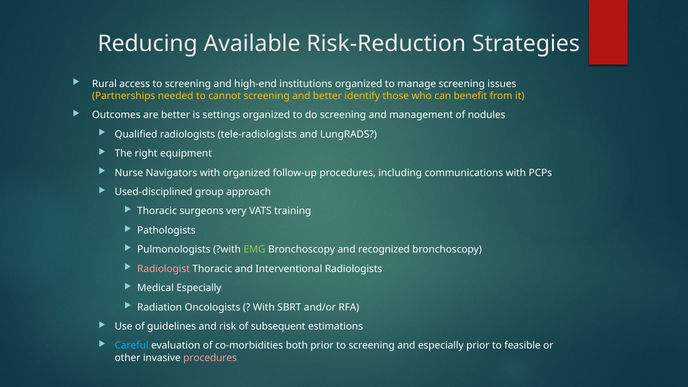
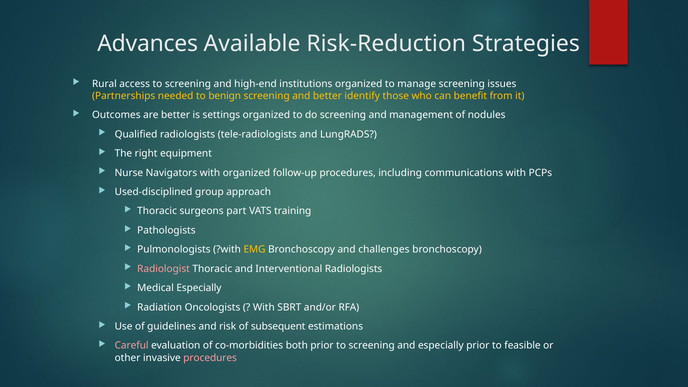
Reducing: Reducing -> Advances (148, 44)
cannot: cannot -> benign (225, 96)
very: very -> part (236, 211)
EMG colour: light green -> yellow (255, 250)
recognized: recognized -> challenges (384, 250)
Careful colour: light blue -> pink (132, 346)
